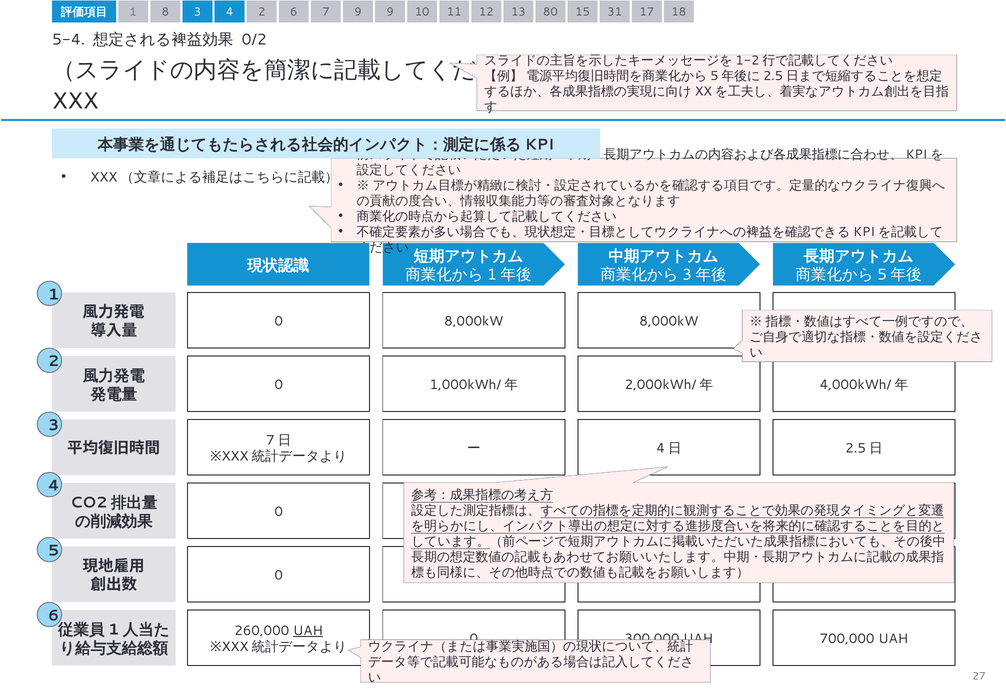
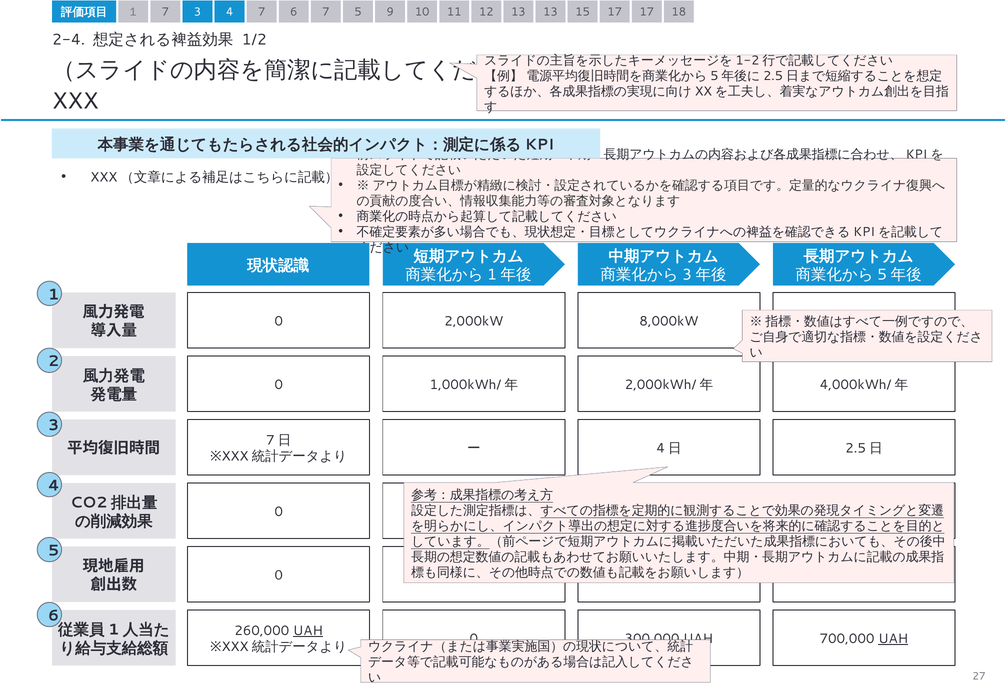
１ 8: 8 -> 7 (165, 12)
4 2: 2 -> 7 (262, 12)
7 9: 9 -> 5 (358, 12)
13 80: 80 -> 13 (550, 12)
15 31: 31 -> 17 (615, 12)
5-4: 5-4 -> 2-4 (69, 40)
0/2: 0/2 -> 1/2 (254, 40)
8,000kW: 8,000kW -> 2,000kW (474, 322)
UAH underline: none -> present (893, 639)
